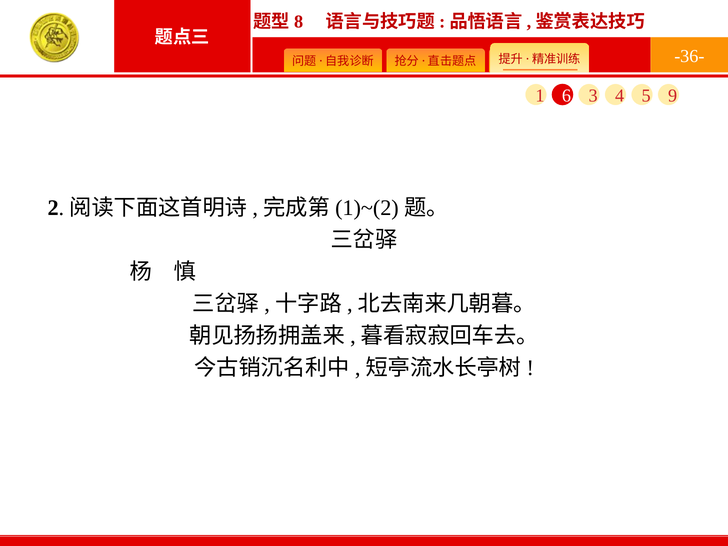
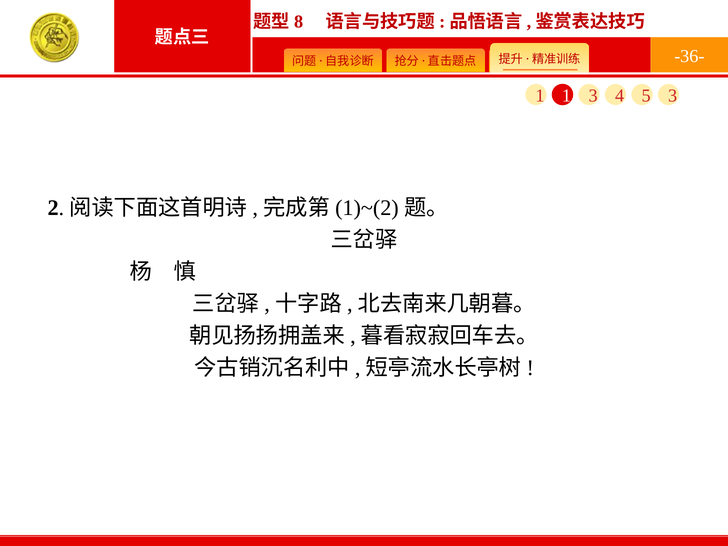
1 6: 6 -> 1 (567, 96)
5 9: 9 -> 3 (673, 96)
